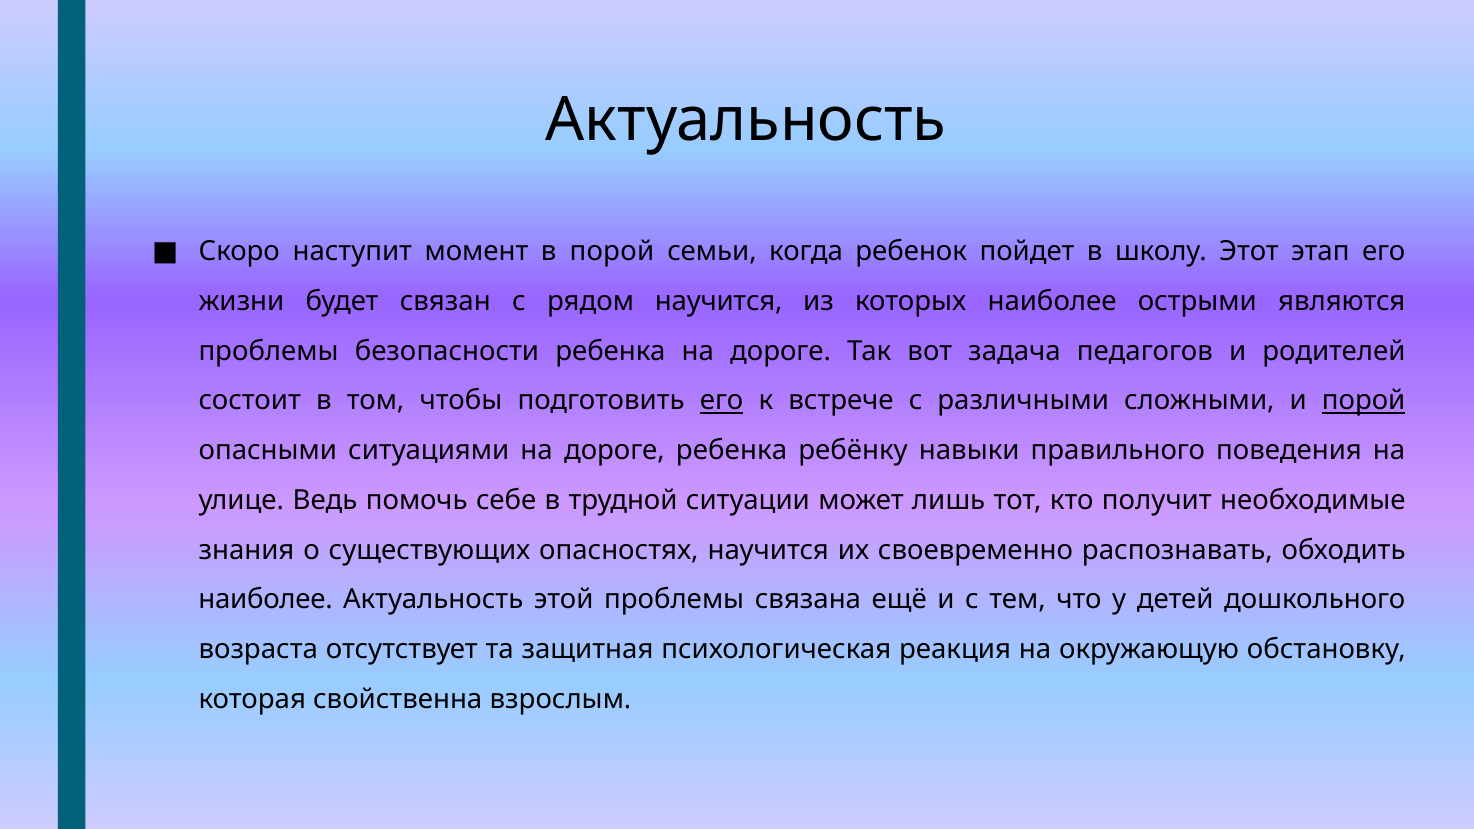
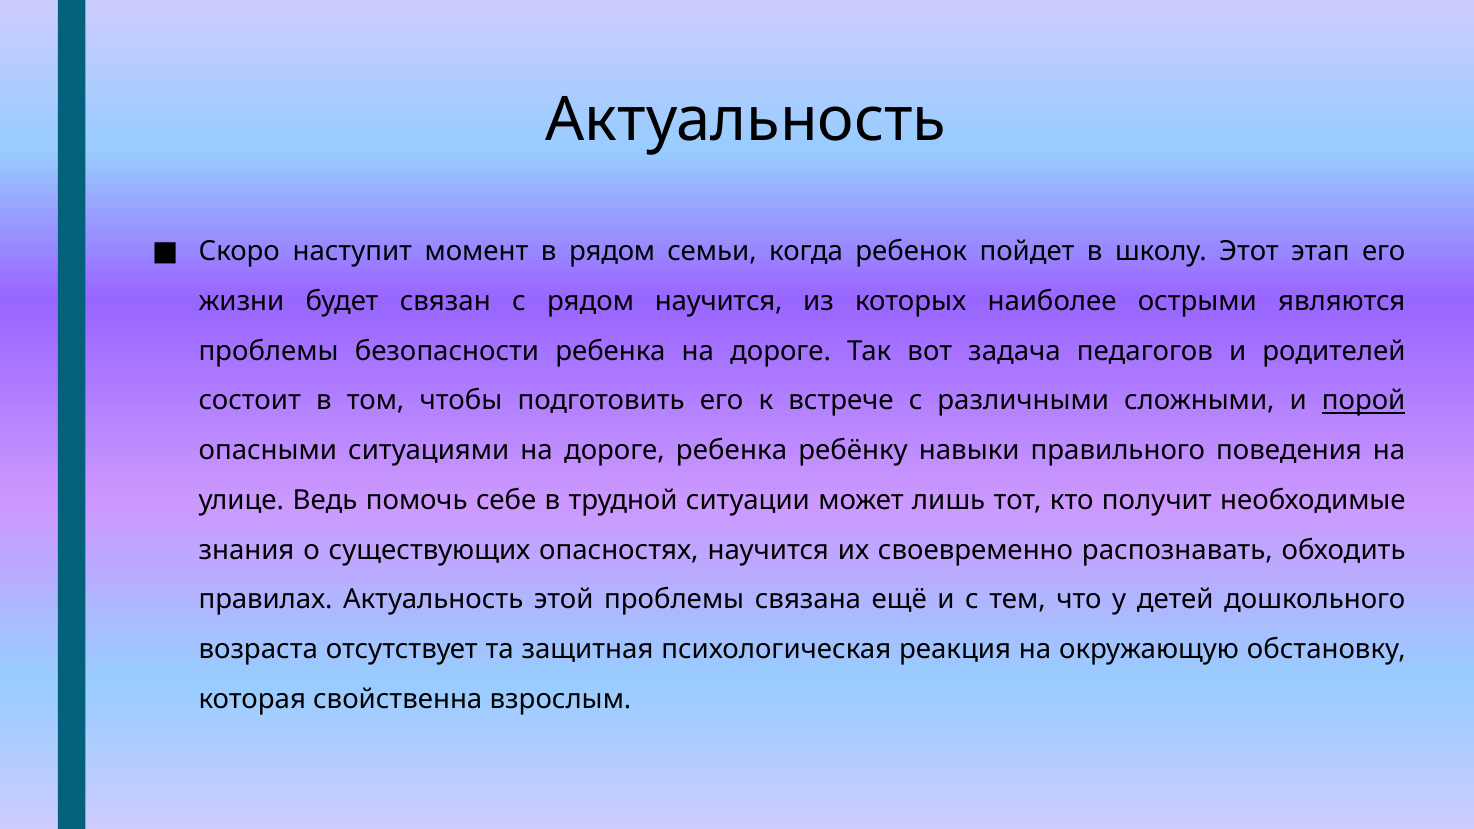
в порой: порой -> рядом (612, 252)
его underline: present -> none (722, 401)
наиболее: наиболее -> правилах (266, 600)
